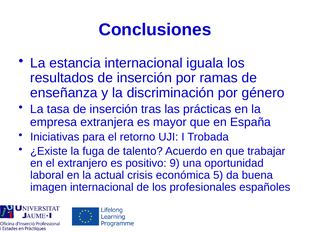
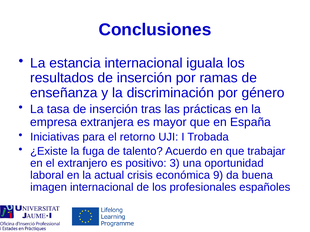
9: 9 -> 3 (175, 164)
5: 5 -> 9 (218, 176)
